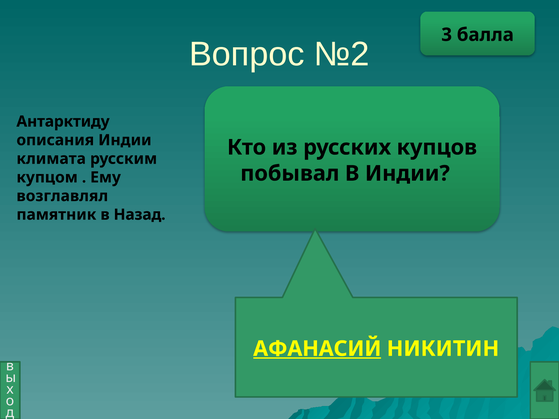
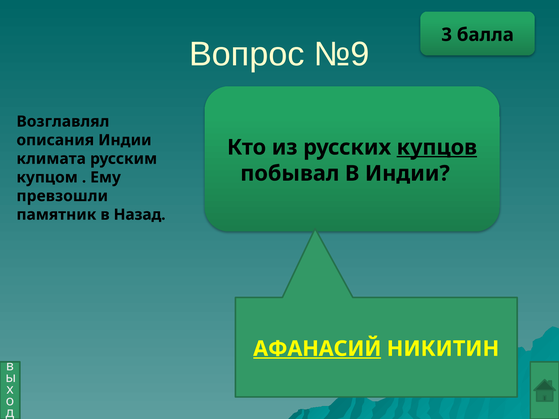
№2: №2 -> №9 (342, 54)
Антарктиду: Антарктиду -> Возглавлял (63, 122)
купцов underline: none -> present (437, 147)
возглавлял: возглавлял -> превзошли (62, 196)
